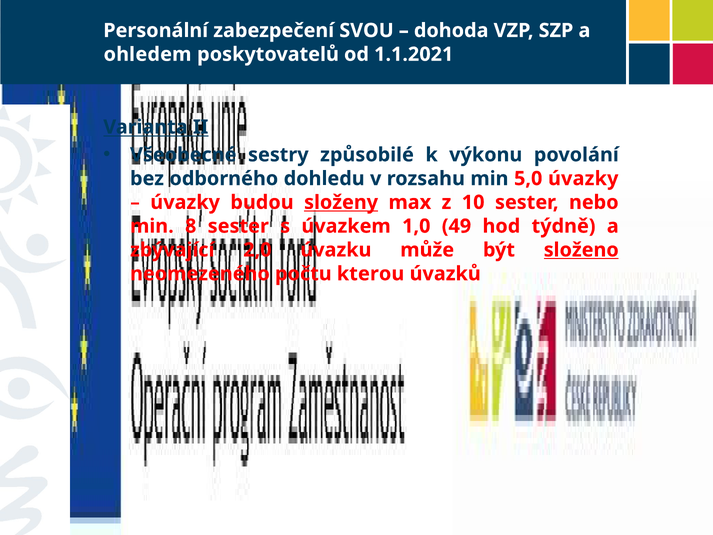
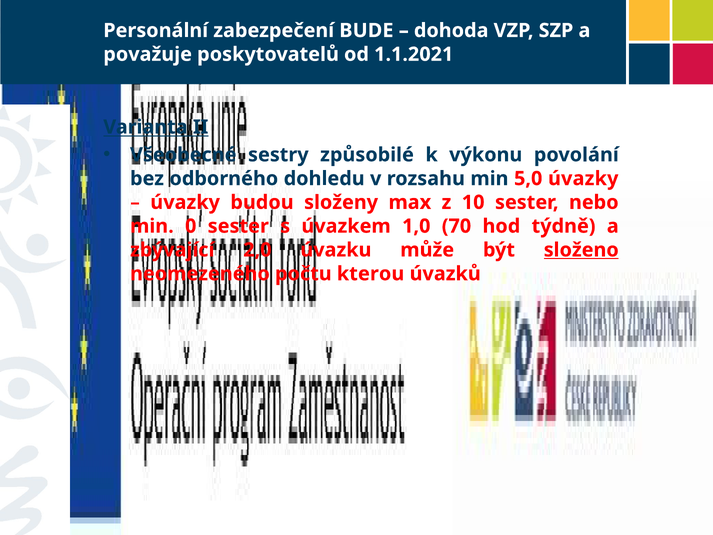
SVOU: SVOU -> BUDE (366, 31)
ohledem: ohledem -> považuje (148, 54)
složeny underline: present -> none (341, 202)
8: 8 -> 0 (191, 226)
49: 49 -> 70 (456, 226)
